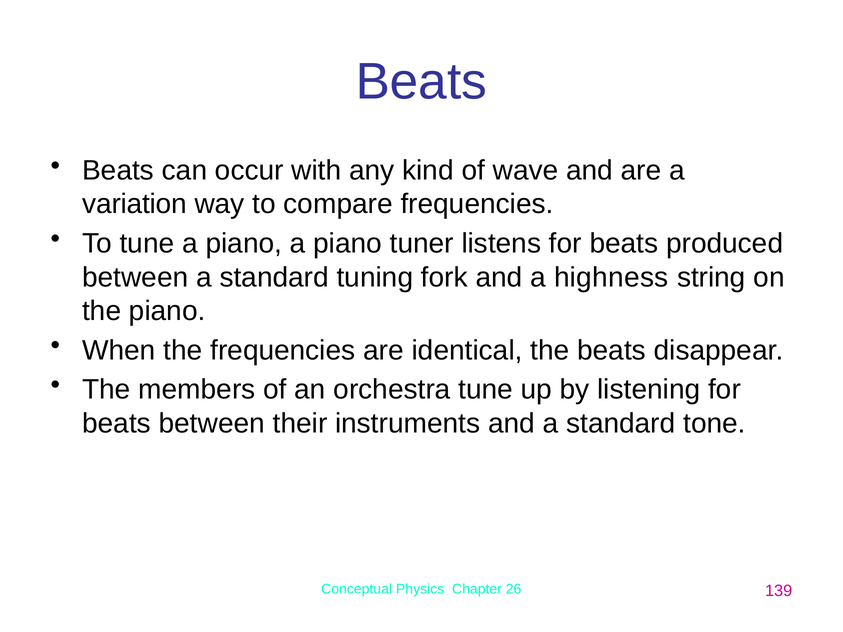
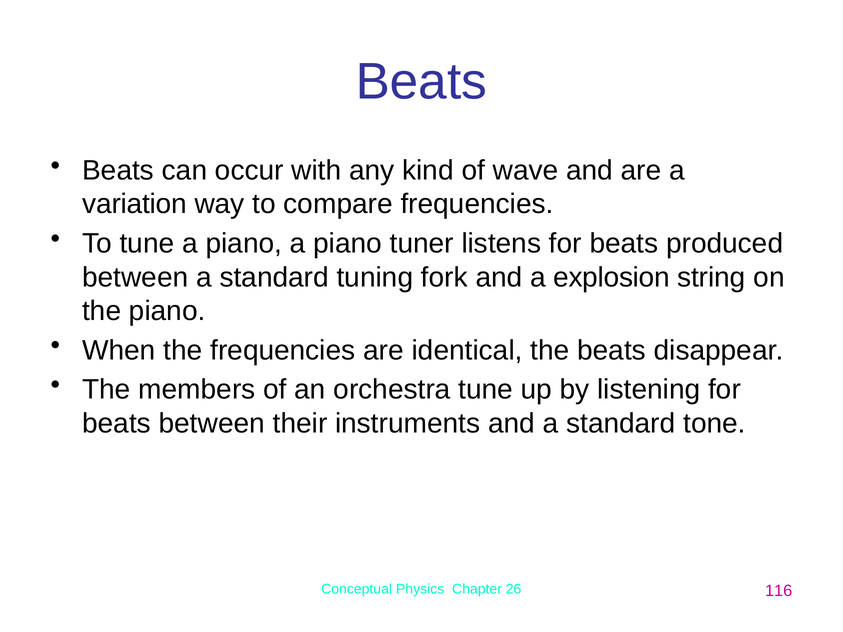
highness: highness -> explosion (612, 277)
139: 139 -> 116 (779, 591)
